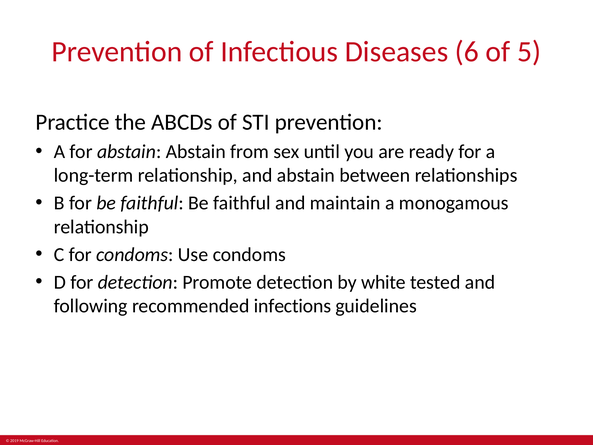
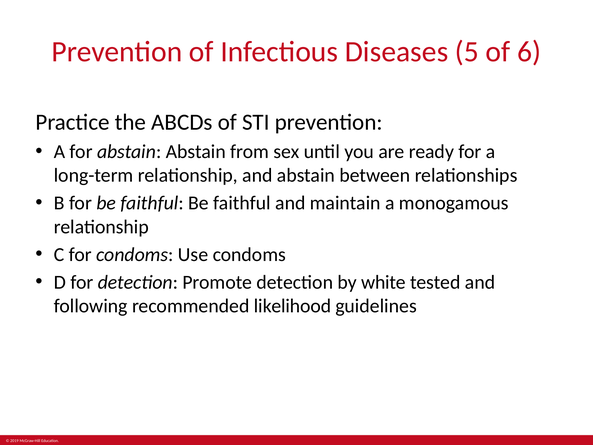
6: 6 -> 5 (467, 52)
5: 5 -> 6 (529, 52)
infections: infections -> likelihood (293, 306)
